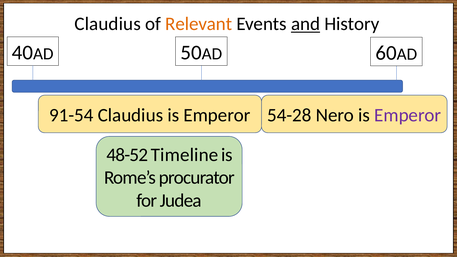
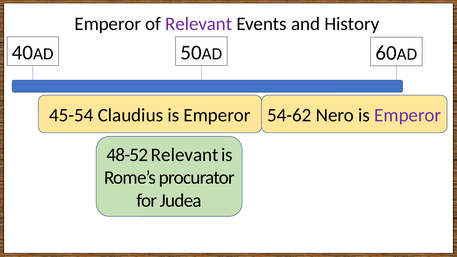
Claudius: Claudius -> Emperor (108, 24)
Relevant colour: orange -> purple (199, 24)
and underline: present -> none (306, 24)
91-54: 91-54 -> 45-54 (71, 115)
54-28: 54-28 -> 54-62 (289, 115)
48-52 Timeline: Timeline -> Relevant (185, 155)
